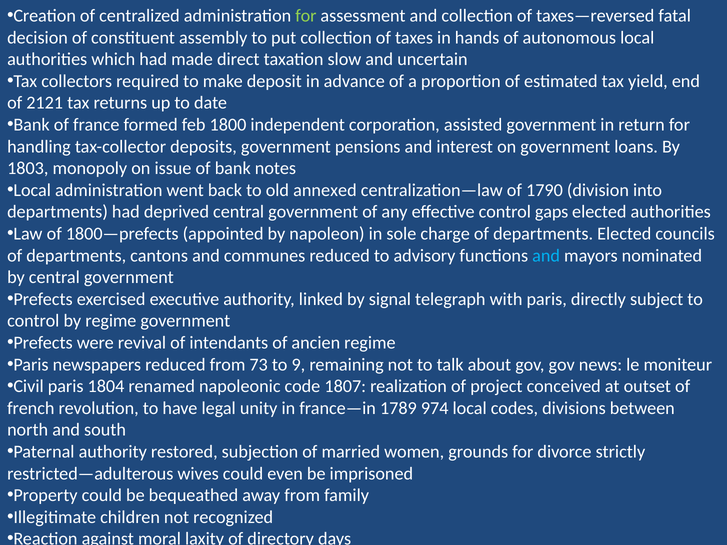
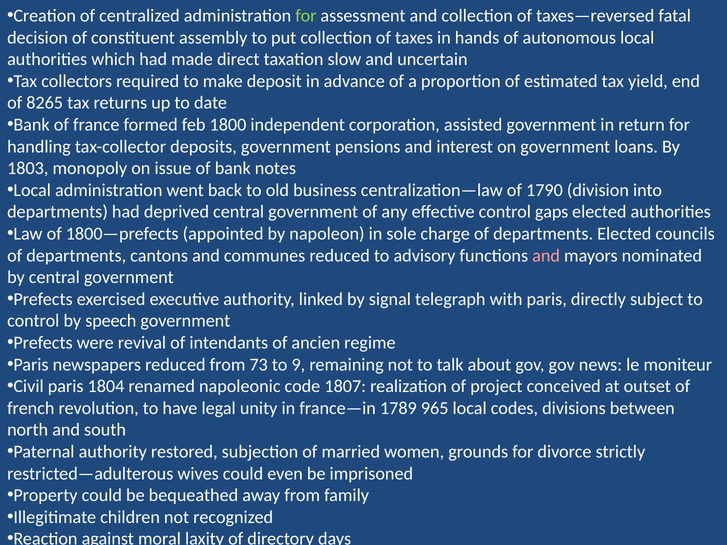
2121: 2121 -> 8265 (45, 103)
annexed: annexed -> business (325, 190)
and colour: light blue -> pink (546, 256)
by regime: regime -> speech (111, 321)
974: 974 -> 965 (435, 408)
